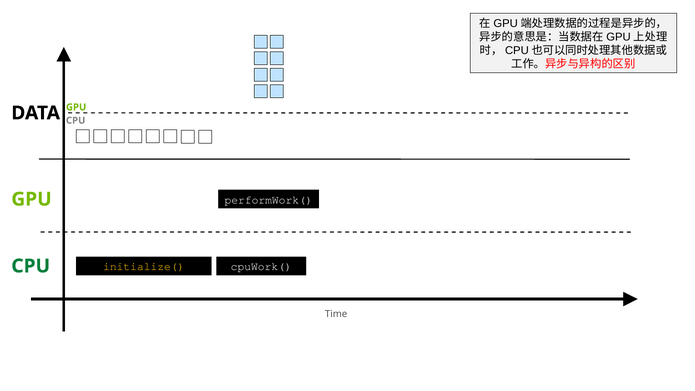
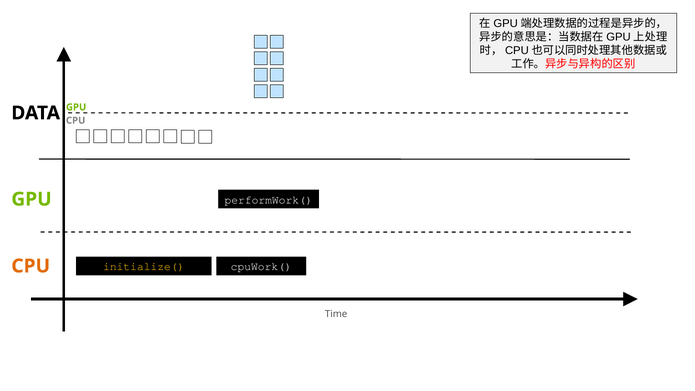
CPU colour: green -> orange (31, 266)
